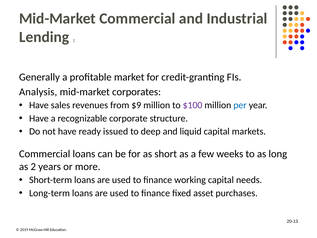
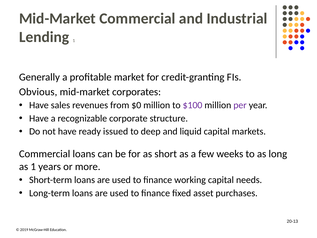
Analysis: Analysis -> Obvious (38, 92)
$9: $9 -> $0 (136, 105)
per colour: blue -> purple (240, 105)
as 2: 2 -> 1 (33, 166)
